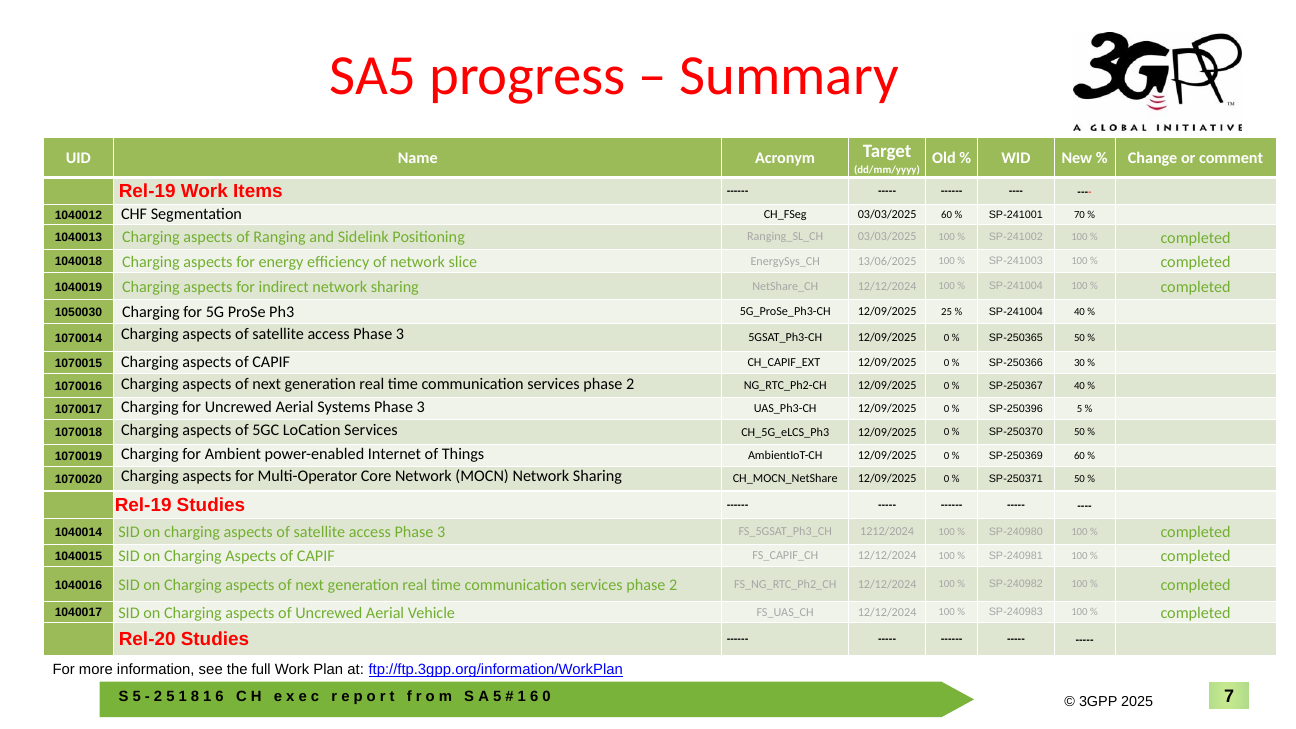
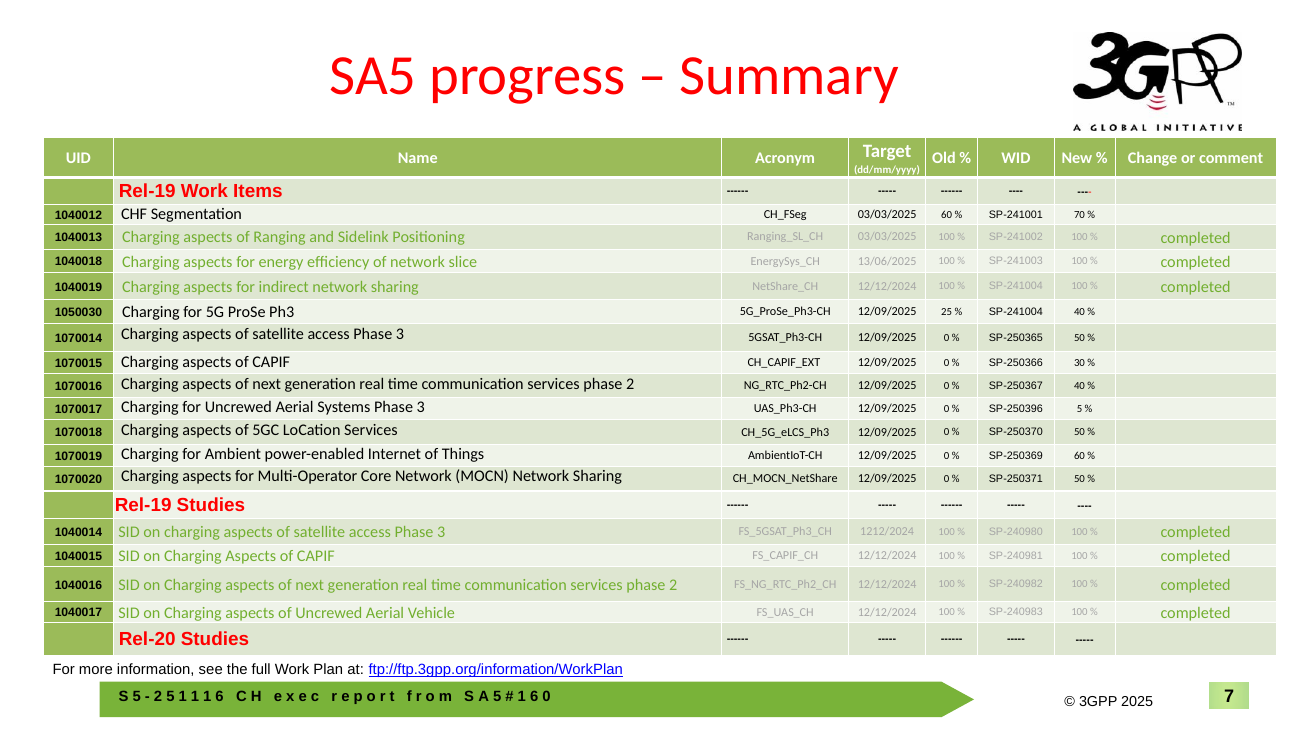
8: 8 -> 1 (195, 696)
